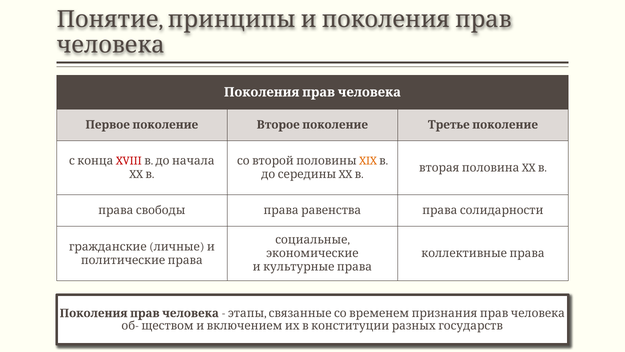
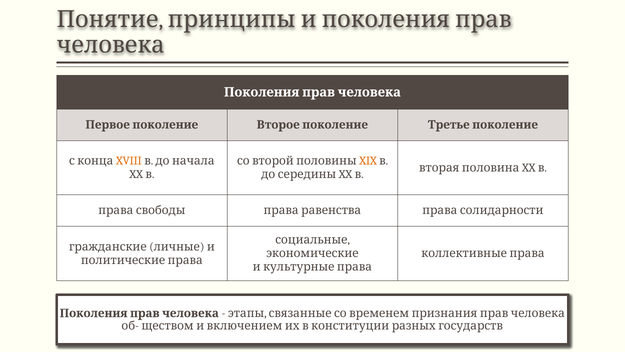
XVIII colour: red -> orange (129, 161)
